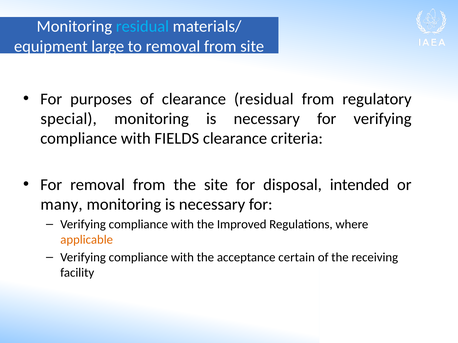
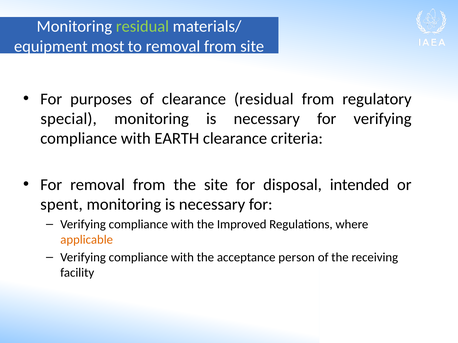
residual colour: light blue -> light green (142, 27)
large: large -> most (108, 46)
FIELDS: FIELDS -> EARTH (177, 139)
many: many -> spent (62, 205)
certain: certain -> person (297, 258)
